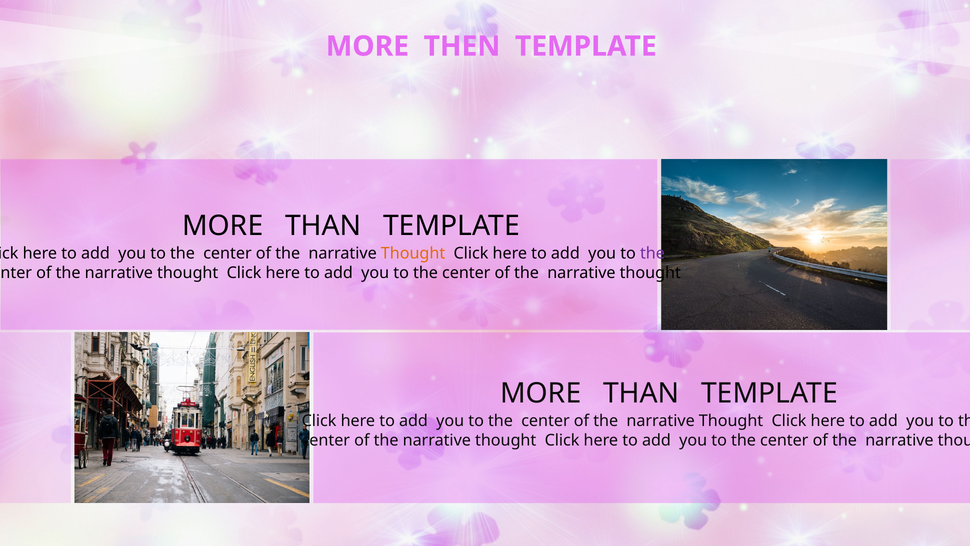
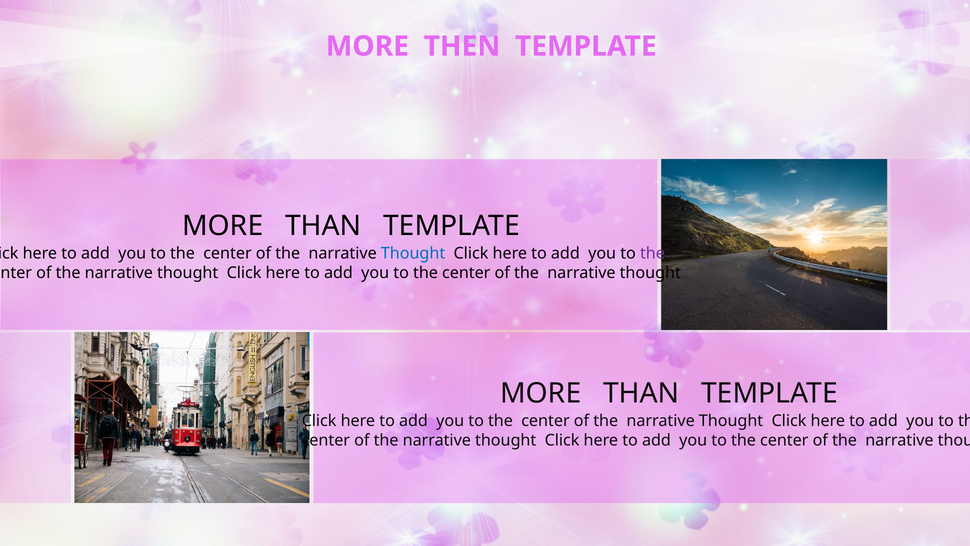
Thought colour: orange -> blue (413, 253)
